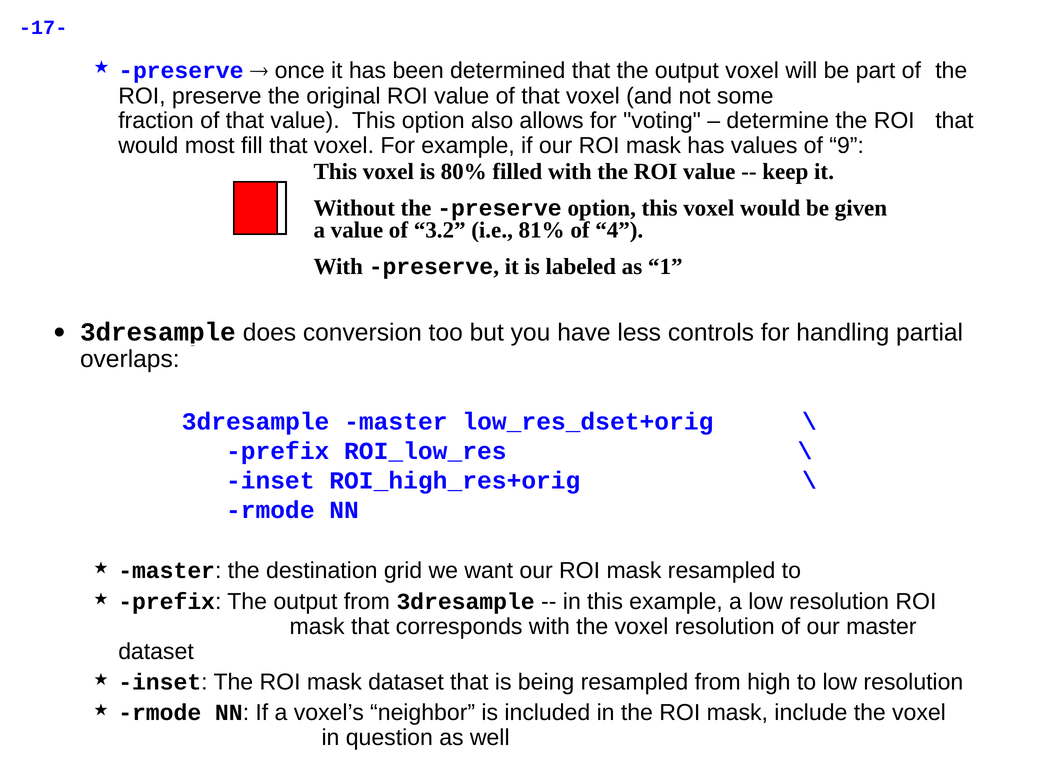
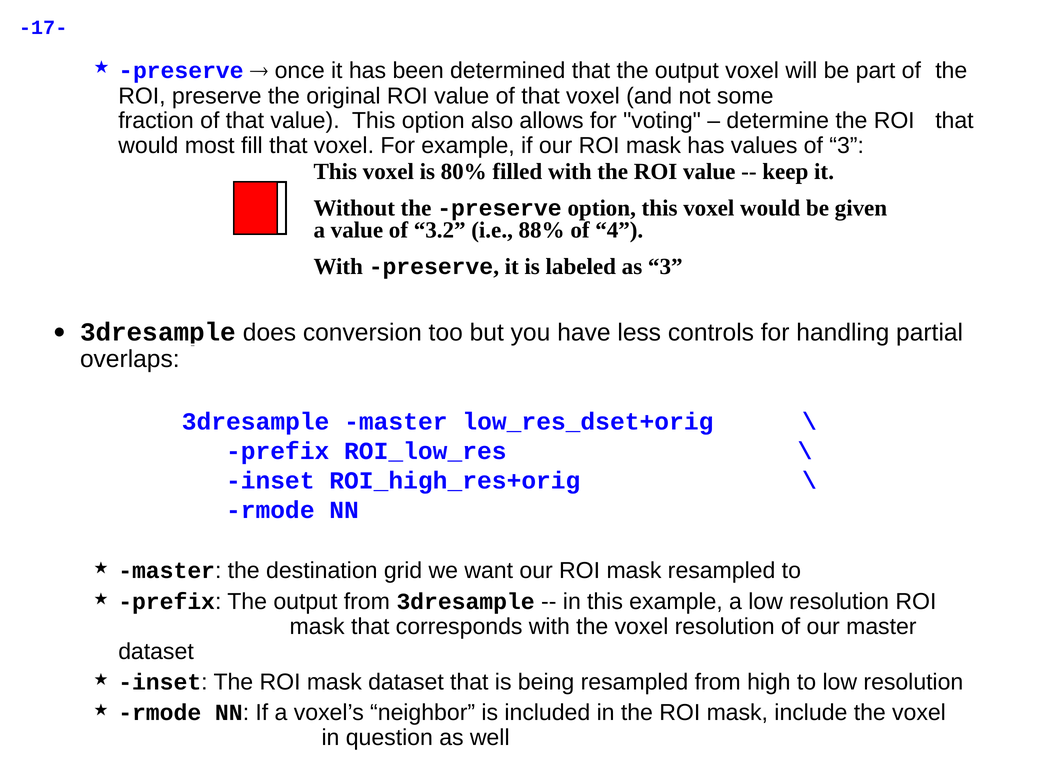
of 9: 9 -> 3 (847, 146)
81%: 81% -> 88% (542, 230)
as 1: 1 -> 3 (665, 267)
